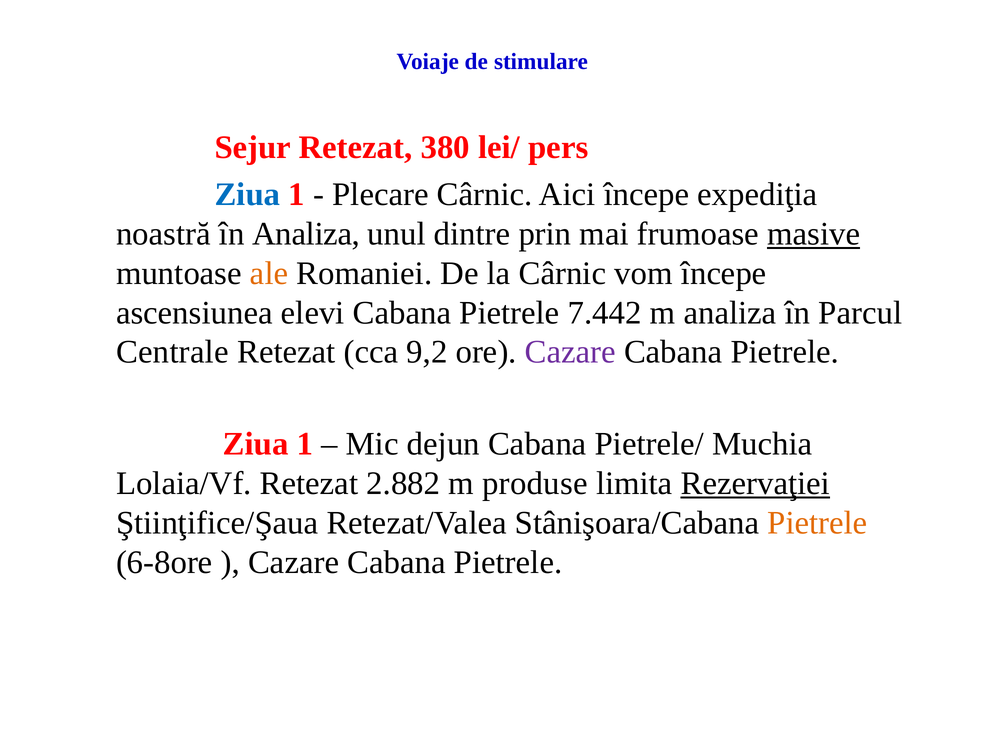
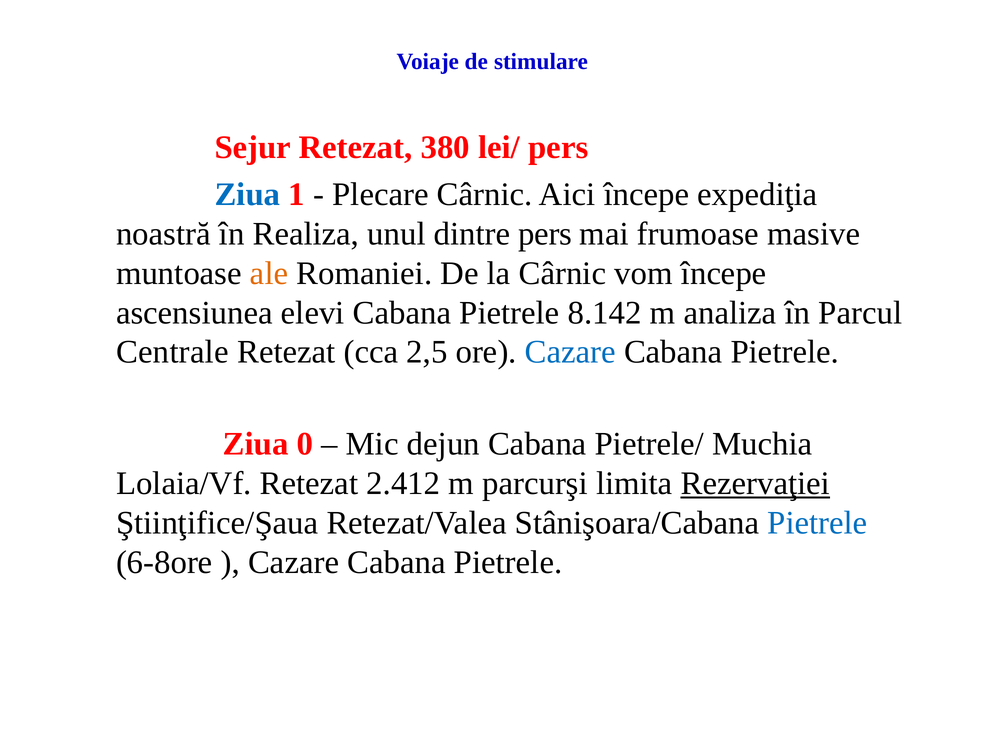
în Analiza: Analiza -> Realiza (306, 234)
dintre prin: prin -> pers (545, 234)
masive underline: present -> none (814, 234)
7.442: 7.442 -> 8.142 (605, 313)
9,2: 9,2 -> 2,5 (427, 352)
Cazare colour: purple -> blue (570, 352)
1: 1 -> 0 (305, 444)
2.882: 2.882 -> 2.412 (403, 483)
produse: produse -> parcurşi (535, 483)
Pietrele colour: orange -> blue (817, 523)
